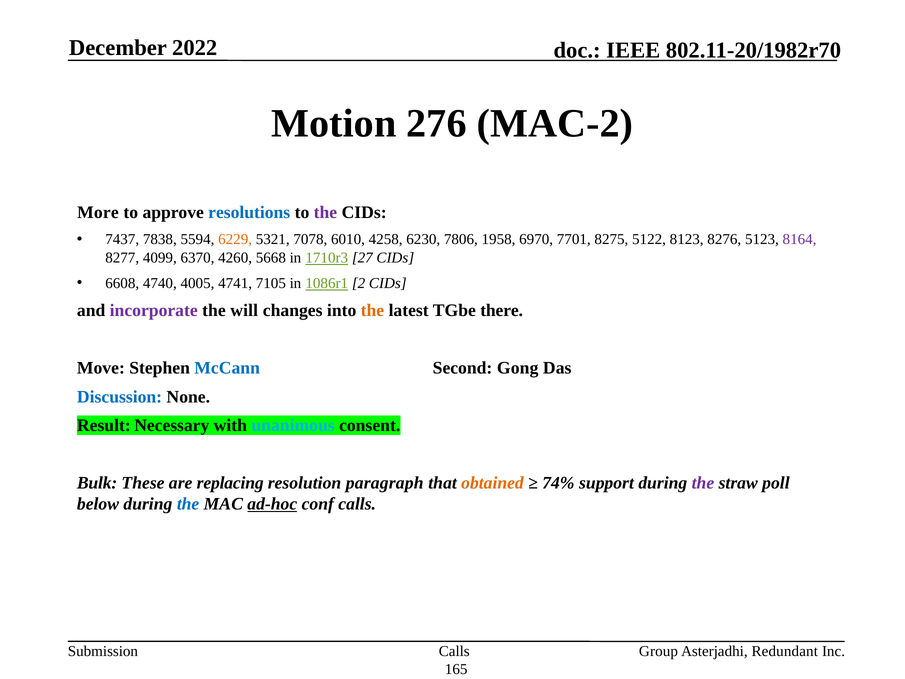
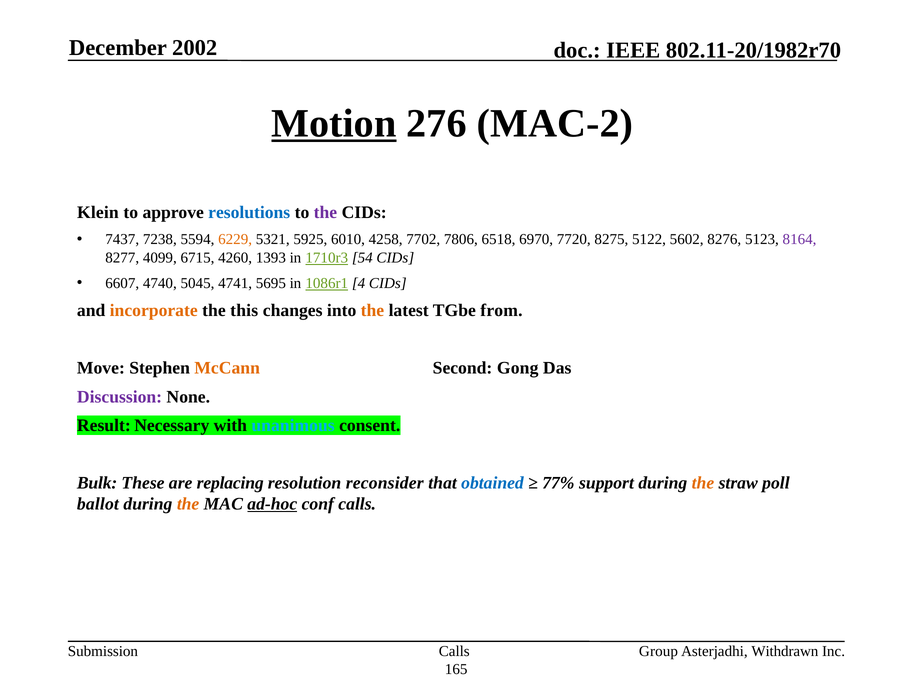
2022: 2022 -> 2002 (195, 48)
Motion underline: none -> present (334, 123)
More: More -> Klein (98, 212)
7838: 7838 -> 7238 (160, 239)
7078: 7078 -> 5925 (310, 239)
6230: 6230 -> 7702 (423, 239)
1958: 1958 -> 6518 (499, 239)
7701: 7701 -> 7720 (574, 239)
8123: 8123 -> 5602 (687, 239)
6370: 6370 -> 6715 (197, 258)
5668: 5668 -> 1393 (271, 258)
27: 27 -> 54 (362, 258)
6608: 6608 -> 6607 (122, 283)
4005: 4005 -> 5045 (197, 283)
7105: 7105 -> 5695 (271, 283)
2: 2 -> 4 (359, 283)
incorporate colour: purple -> orange (154, 311)
will: will -> this (244, 311)
there: there -> from (501, 311)
McCann colour: blue -> orange (227, 368)
Discussion colour: blue -> purple (120, 397)
paragraph: paragraph -> reconsider (385, 483)
obtained colour: orange -> blue (492, 483)
74%: 74% -> 77% (558, 483)
the colour: purple -> orange (703, 483)
below: below -> ballot (98, 504)
the colour: blue -> orange (188, 504)
Redundant: Redundant -> Withdrawn (785, 651)
